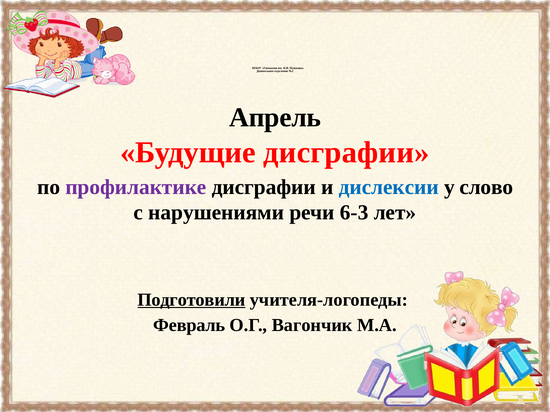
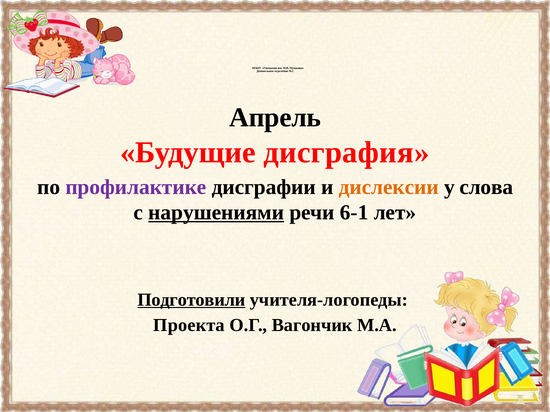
Будущие дисграфии: дисграфии -> дисграфия (346, 152)
дислексии colour: blue -> orange (389, 187)
слово: слово -> слова (486, 187)
нарушениями underline: none -> present (216, 213)
6-3: 6-3 -> 6-1 (354, 213)
Февраль: Февраль -> Проекта (189, 326)
